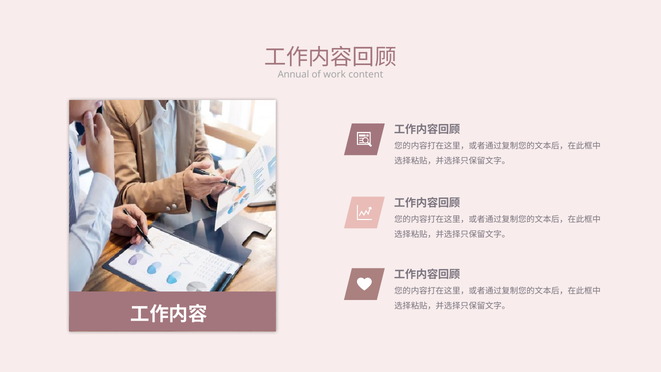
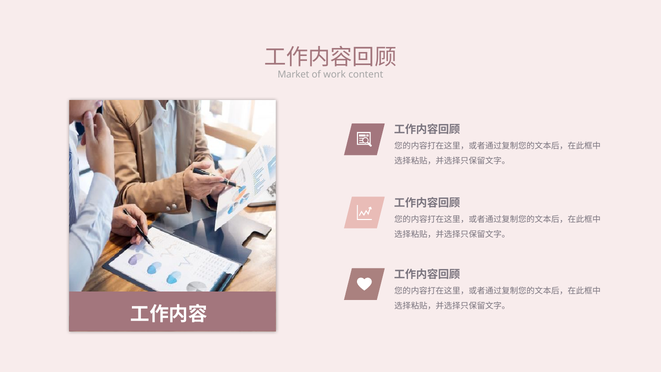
Annual: Annual -> Market (293, 75)
